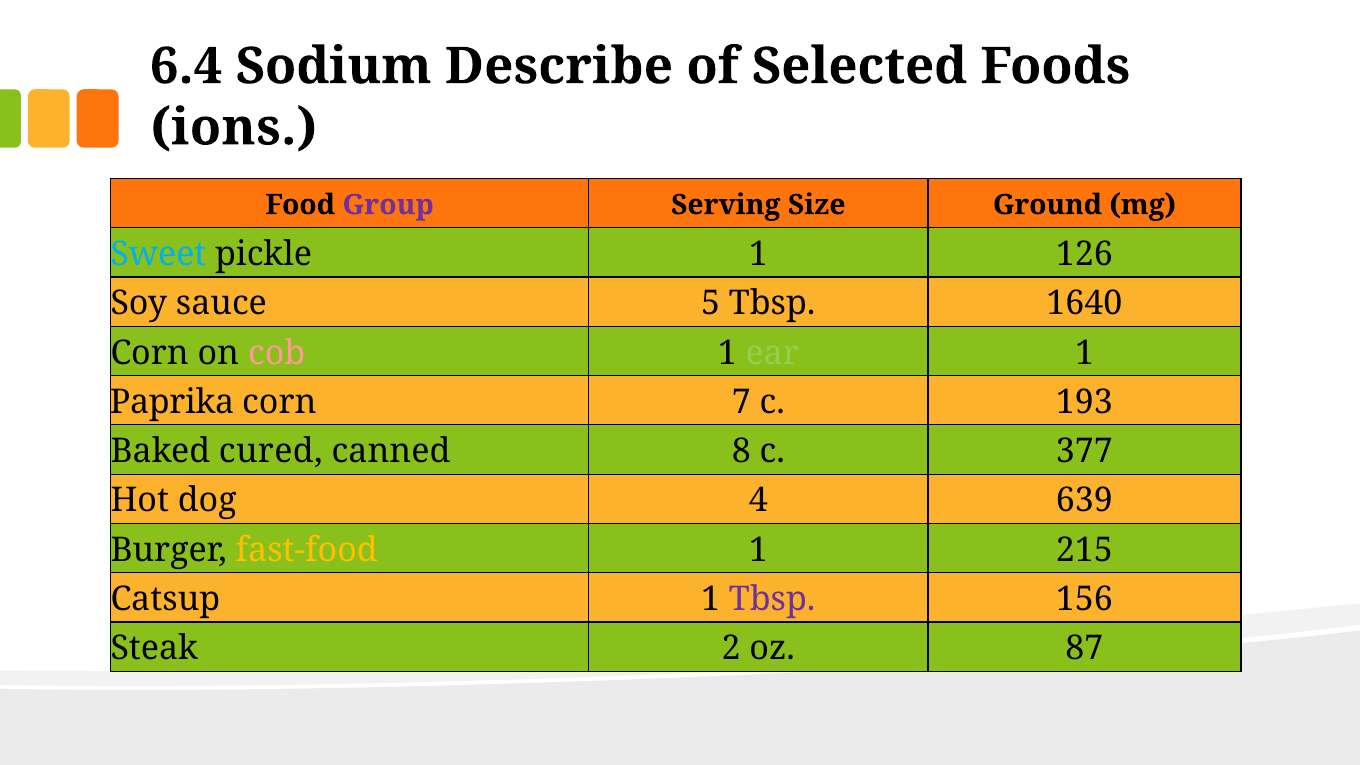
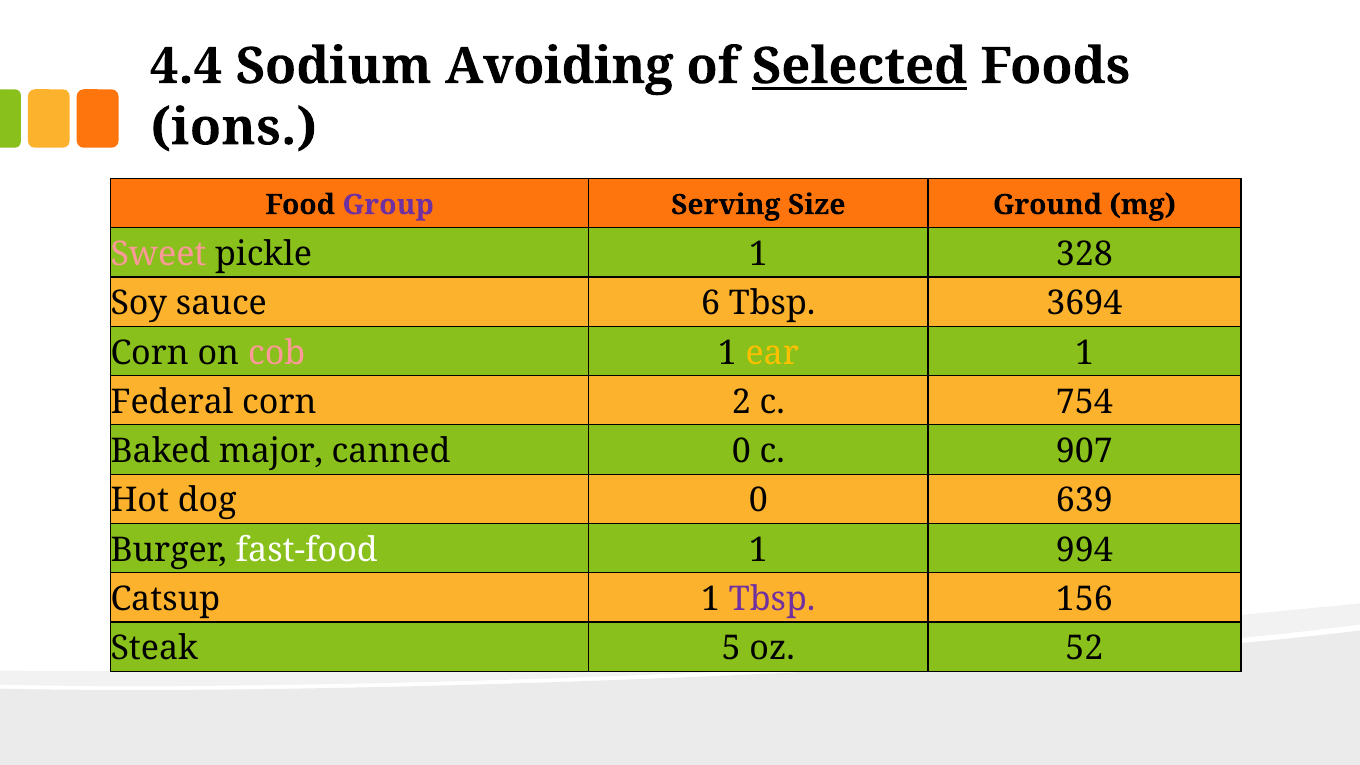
6.4: 6.4 -> 4.4 (186, 66)
Describe: Describe -> Avoiding (559, 66)
Selected underline: none -> present (859, 66)
Sweet colour: light blue -> pink (158, 254)
126: 126 -> 328 (1084, 254)
5: 5 -> 6 (711, 304)
1640: 1640 -> 3694 (1084, 304)
ear colour: light green -> yellow (772, 353)
Paprika: Paprika -> Federal (172, 402)
7: 7 -> 2 (741, 402)
193: 193 -> 754 (1084, 402)
cured: cured -> major (271, 451)
canned 8: 8 -> 0 (741, 451)
377: 377 -> 907 (1084, 451)
dog 4: 4 -> 0 (758, 501)
fast-food colour: yellow -> white (307, 550)
215: 215 -> 994 (1084, 550)
2: 2 -> 5 (731, 649)
87: 87 -> 52 (1084, 649)
